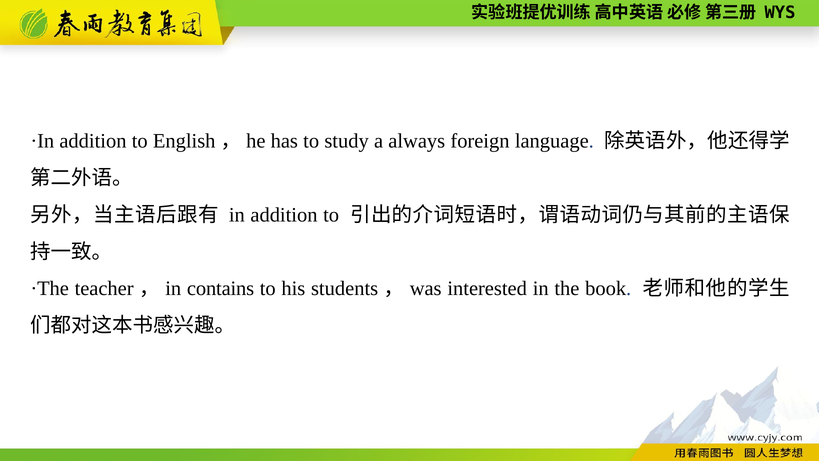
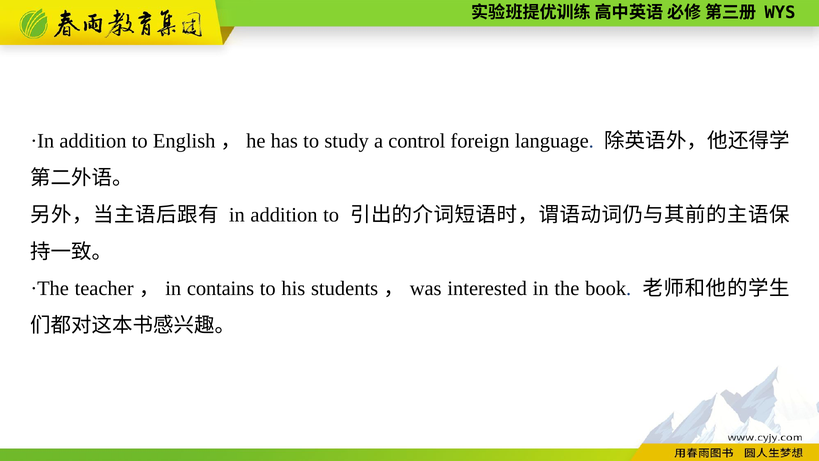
always: always -> control (417, 141)
